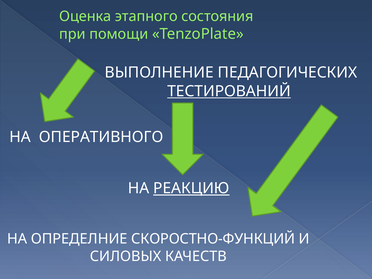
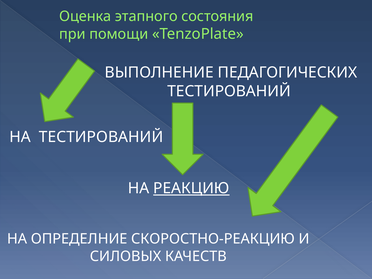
ТЕСТИРОВАНИЙ underline: present -> none (229, 91)
НА ОПЕРАТИВНОГО: ОПЕРАТИВНОГО -> ТЕСТИРОВАНИЙ (101, 137)
СКОРОСТНО-ФУНКЦИЙ: СКОРОСТНО-ФУНКЦИЙ -> СКОРОСТНО-РЕАКЦИЮ (213, 239)
